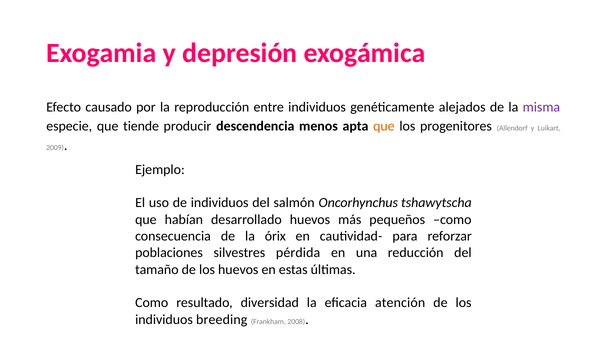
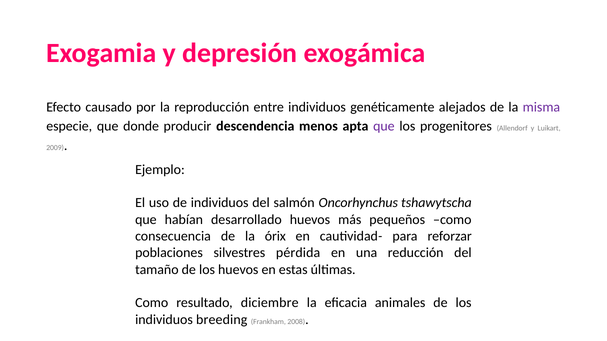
tiende: tiende -> donde (141, 126)
que colour: orange -> purple (384, 126)
diversidad: diversidad -> diciembre (270, 303)
atención: atención -> animales (400, 303)
